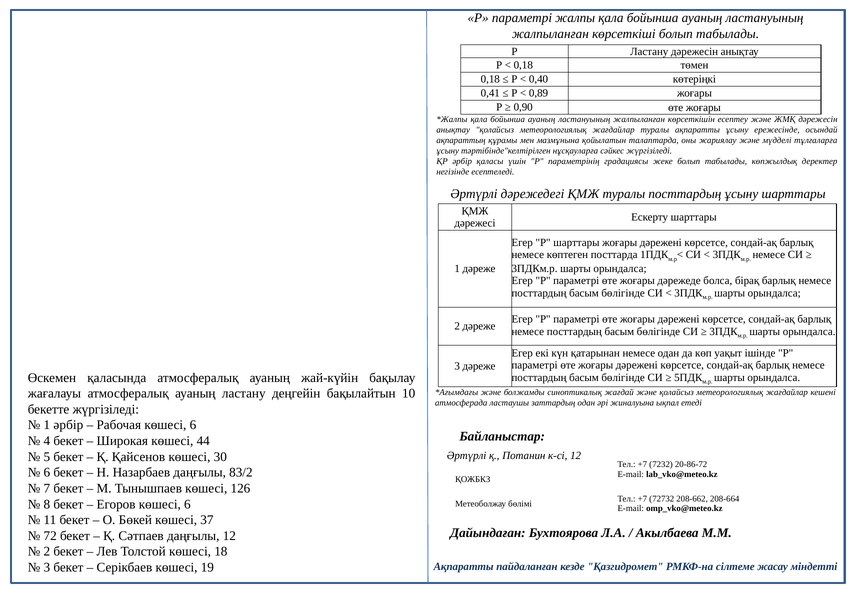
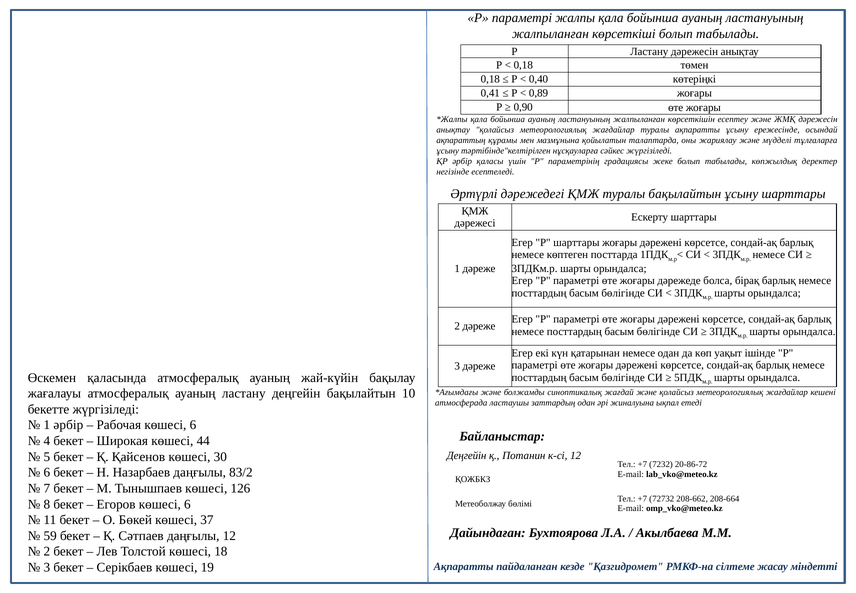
туралы посттардың: посттардың -> бақылайтын (685, 194)
Әртүрлі: Әртүрлі -> Деңгейін (467, 455)
72: 72 -> 59 (50, 535)
